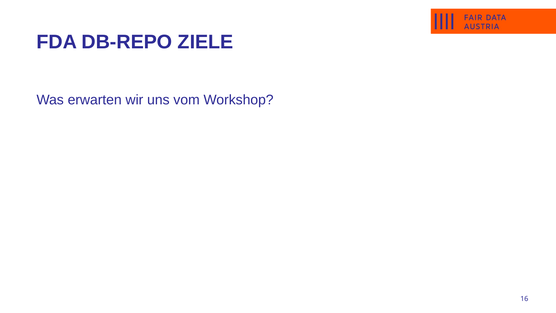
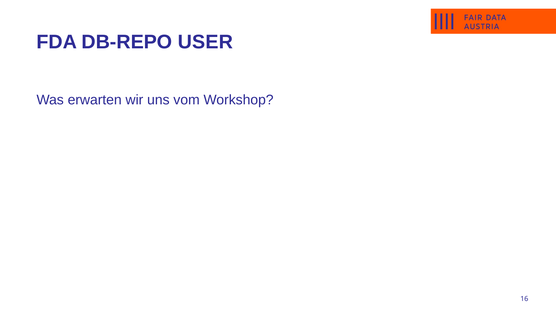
ZIELE: ZIELE -> USER (205, 42)
